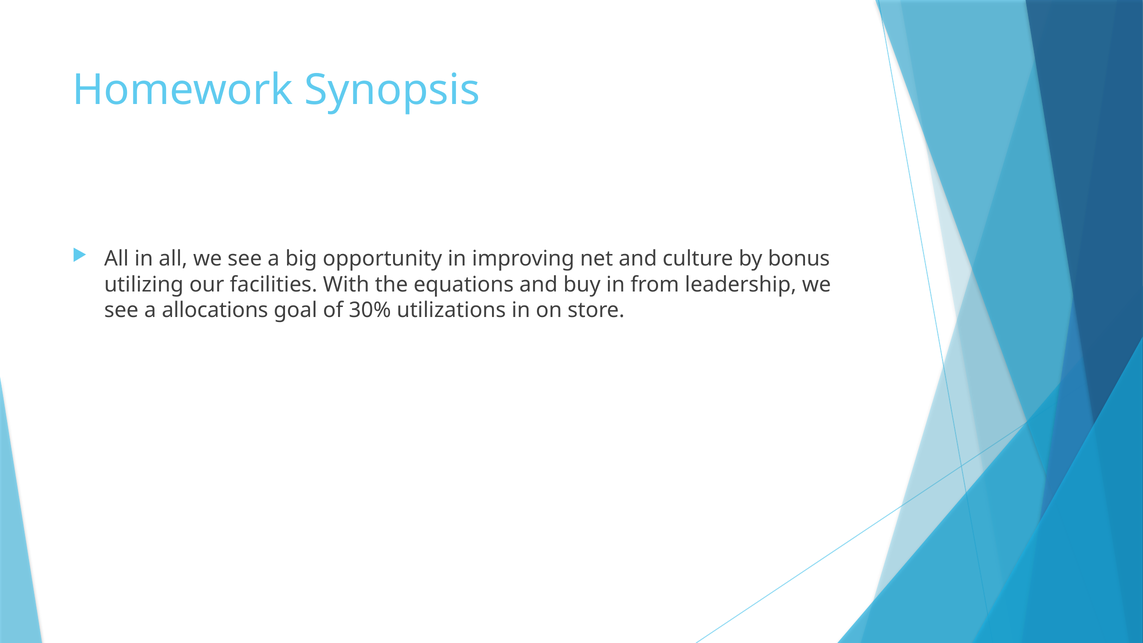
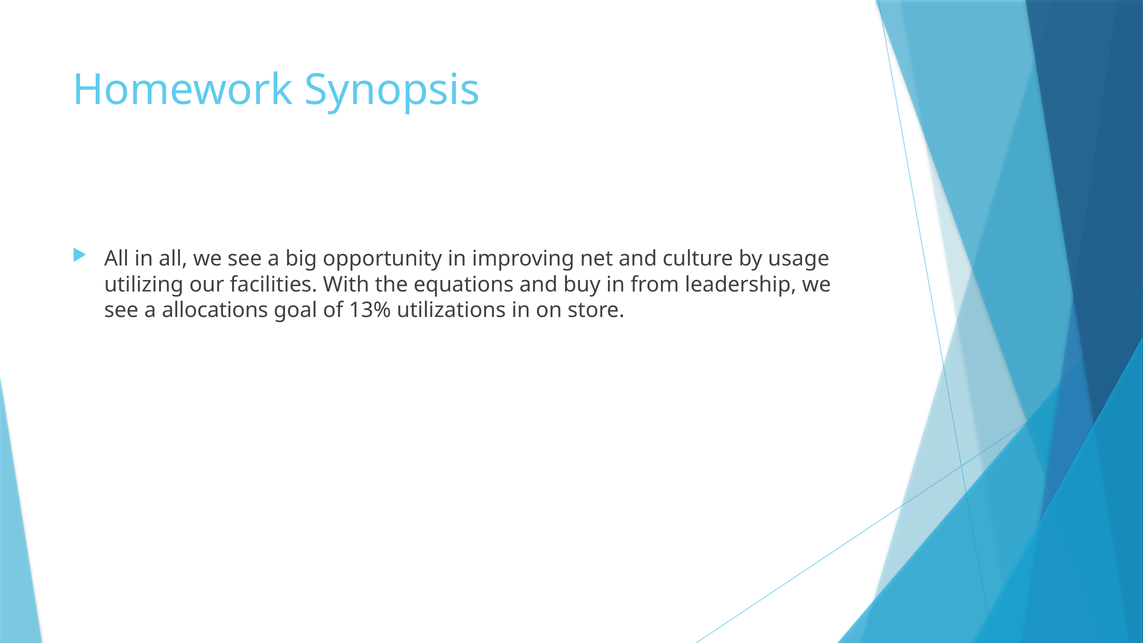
bonus: bonus -> usage (799, 259)
30%: 30% -> 13% (370, 310)
